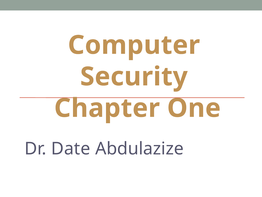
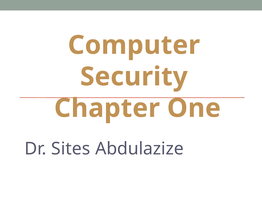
Date: Date -> Sites (71, 148)
